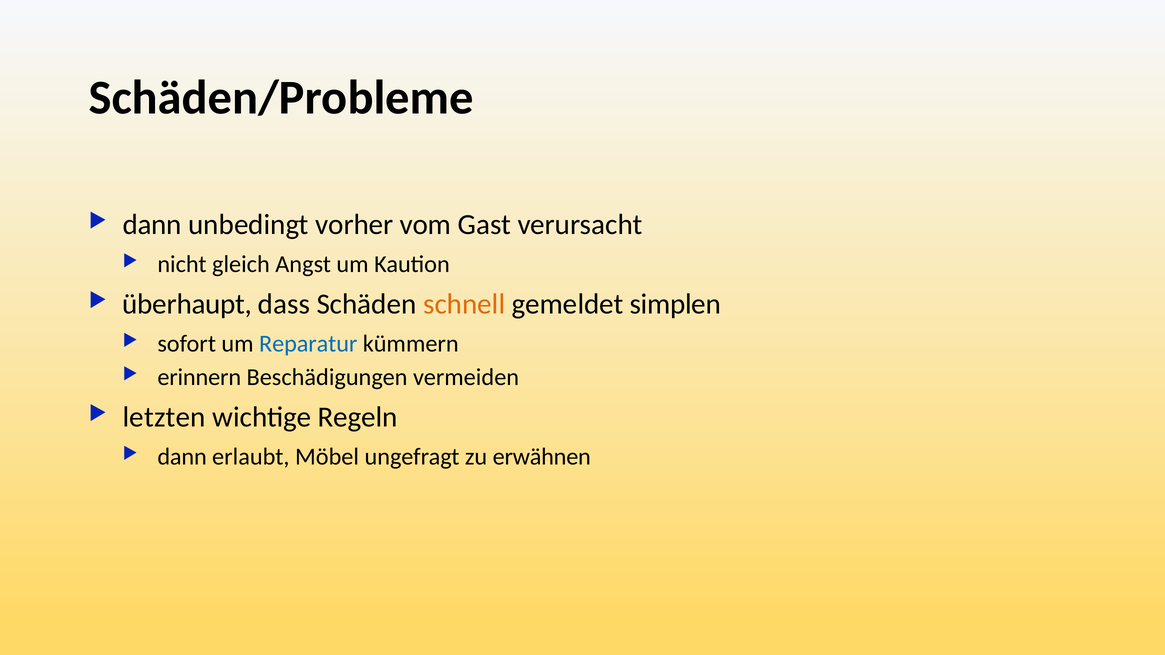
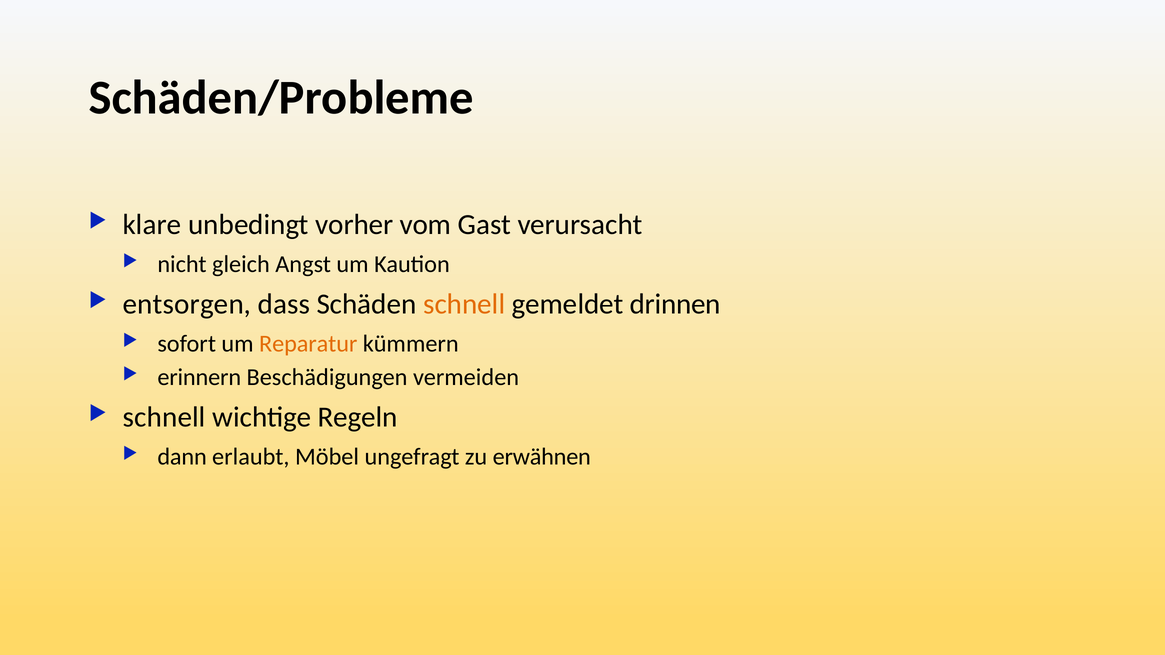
dann: dann -> klare (152, 225)
überhaupt: überhaupt -> entsorgen (187, 304)
simplen: simplen -> drinnen (675, 304)
Reparatur colour: blue -> orange (308, 344)
letzten: letzten -> schnell (164, 417)
